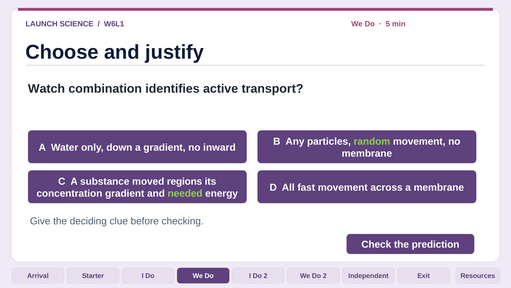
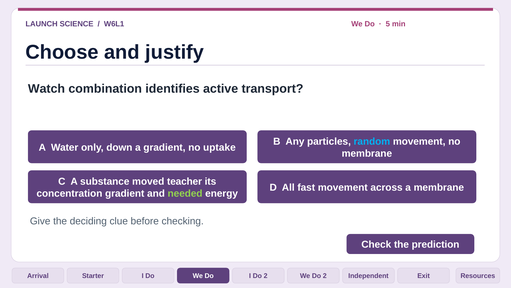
random colour: light green -> light blue (372, 141)
inward: inward -> uptake (219, 147)
regions: regions -> teacher (185, 181)
